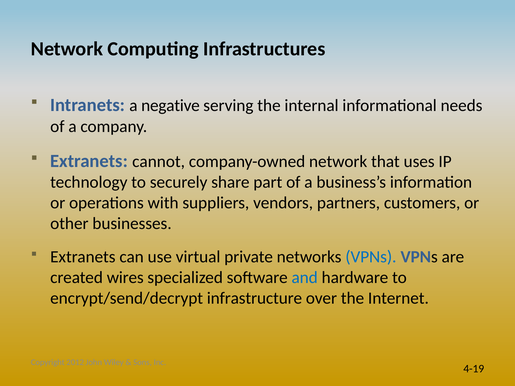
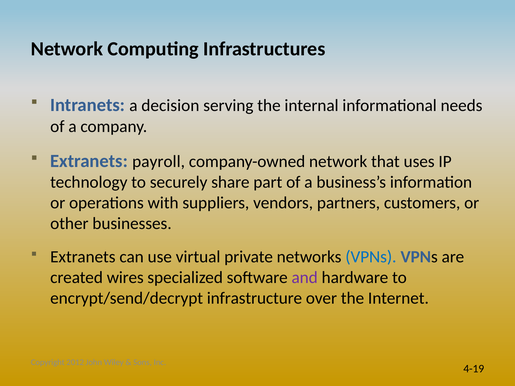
negative: negative -> decision (170, 106)
cannot: cannot -> payroll (159, 162)
and colour: blue -> purple (305, 278)
